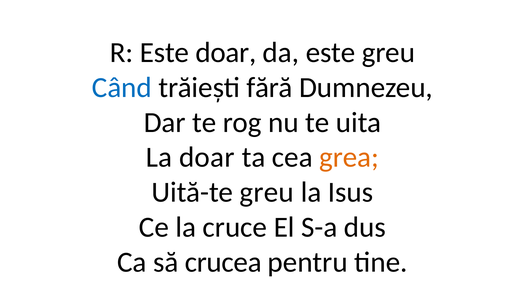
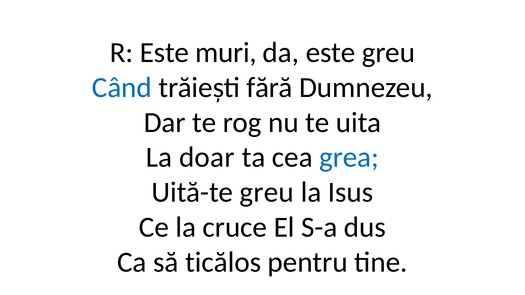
Este doar: doar -> muri (226, 53)
grea colour: orange -> blue (349, 158)
crucea: crucea -> ticălos (223, 263)
